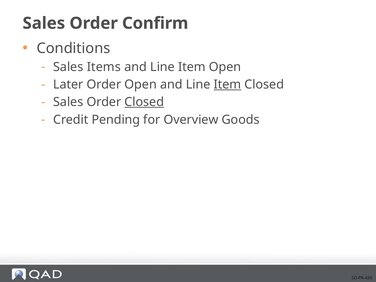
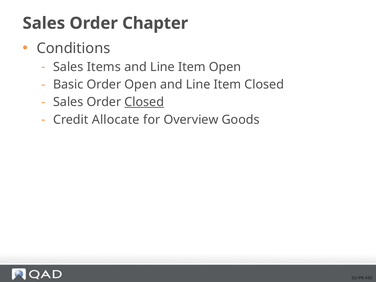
Confirm: Confirm -> Chapter (155, 23)
Later: Later -> Basic (68, 85)
Item underline: present -> none (227, 85)
Pending: Pending -> Allocate (116, 120)
